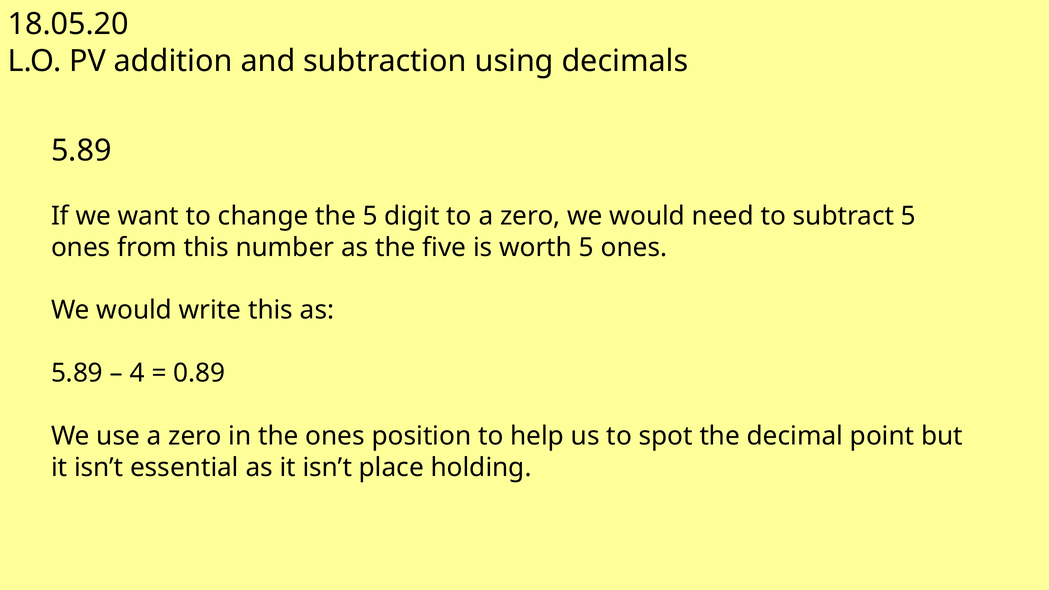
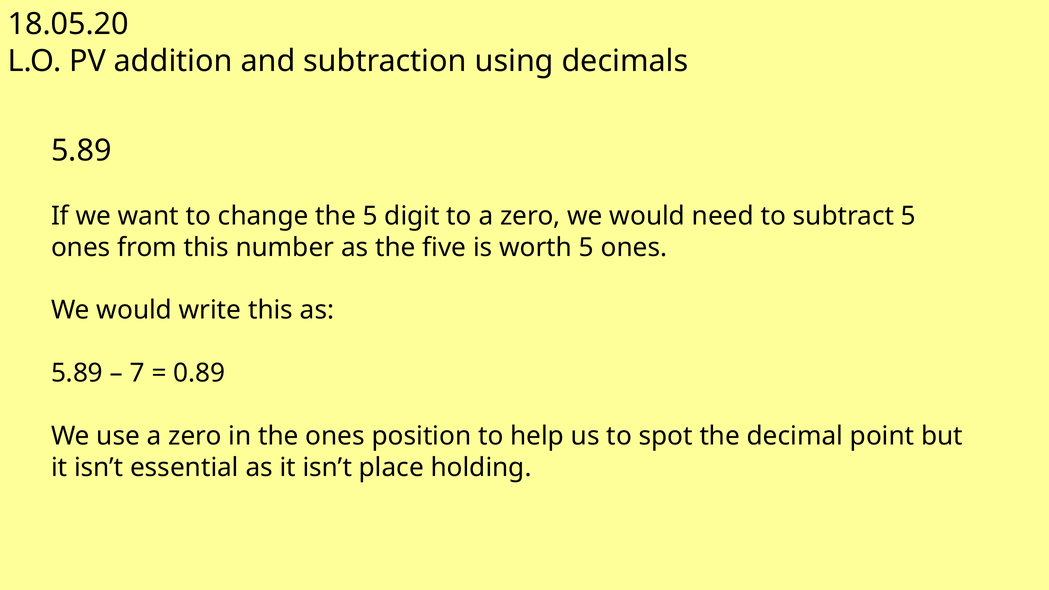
4: 4 -> 7 (137, 373)
